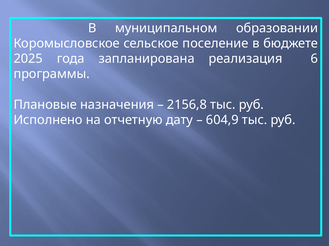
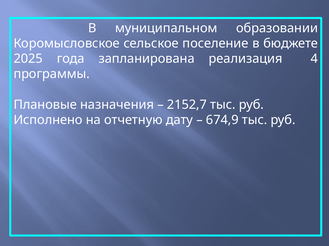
6: 6 -> 4 (314, 59)
2156,8: 2156,8 -> 2152,7 (187, 105)
604,9: 604,9 -> 674,9 (222, 120)
